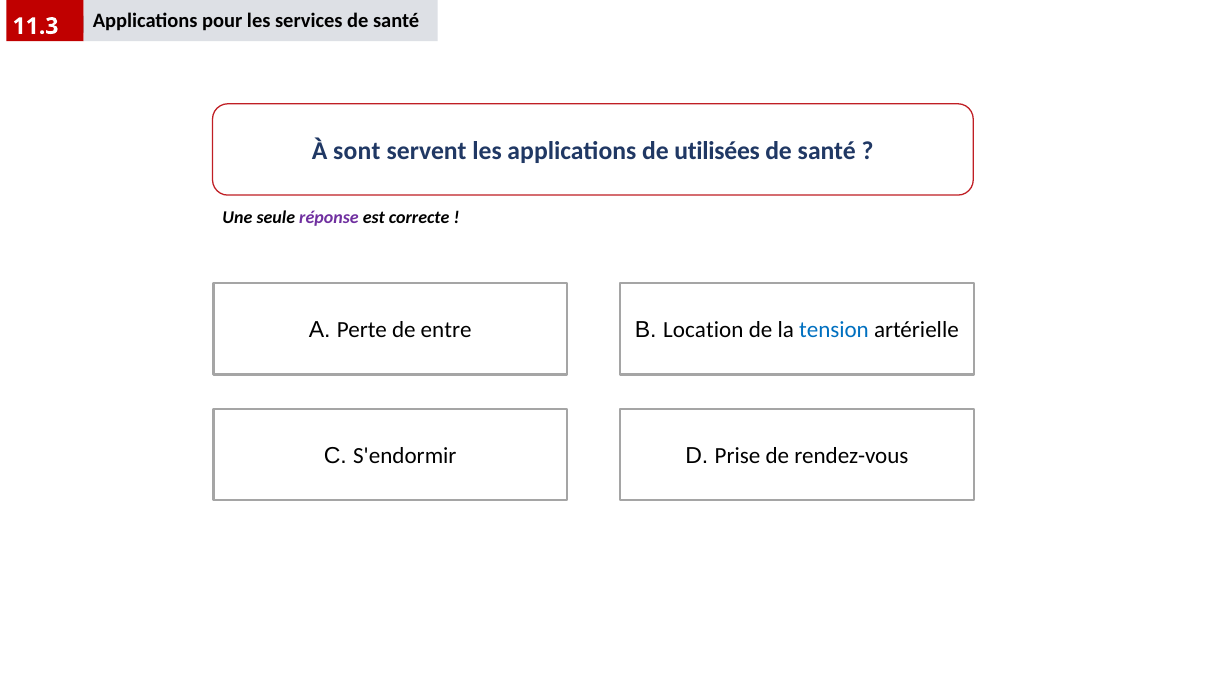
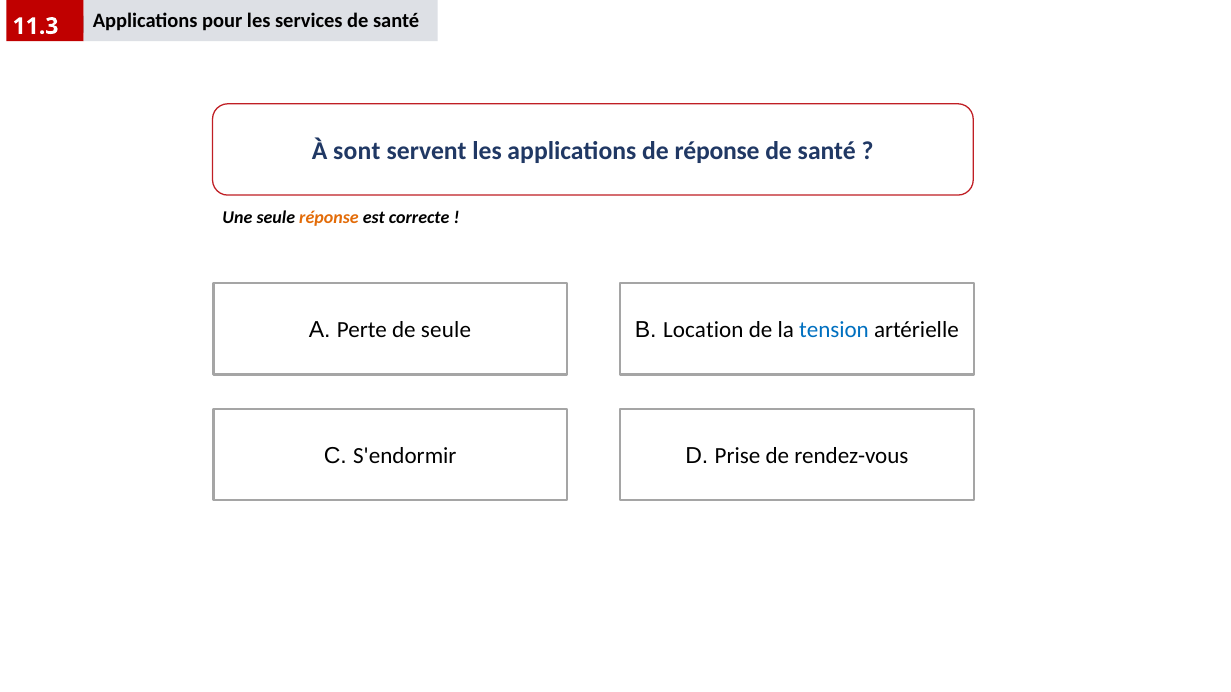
de utilisées: utilisées -> réponse (717, 151)
réponse colour: purple -> orange (329, 217)
de entre: entre -> seule (446, 330)
